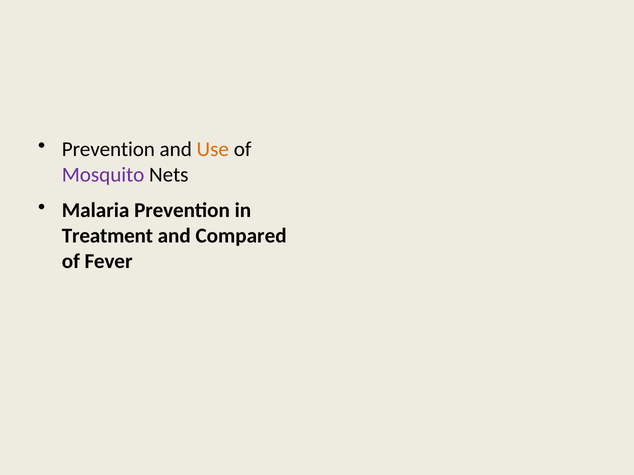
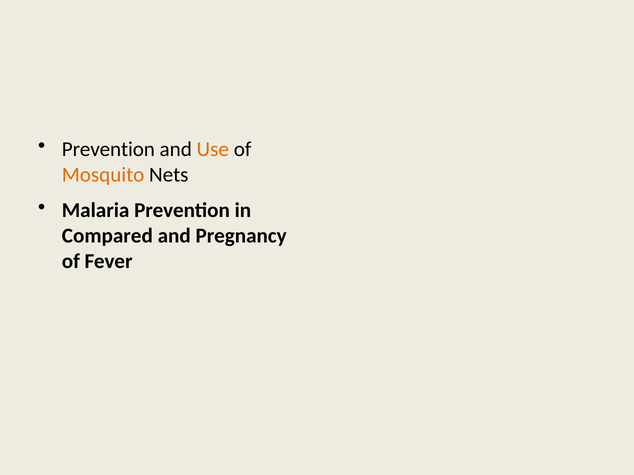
Mosquito colour: purple -> orange (103, 175)
Treatment: Treatment -> Compared (107, 236)
Compared: Compared -> Pregnancy (241, 236)
